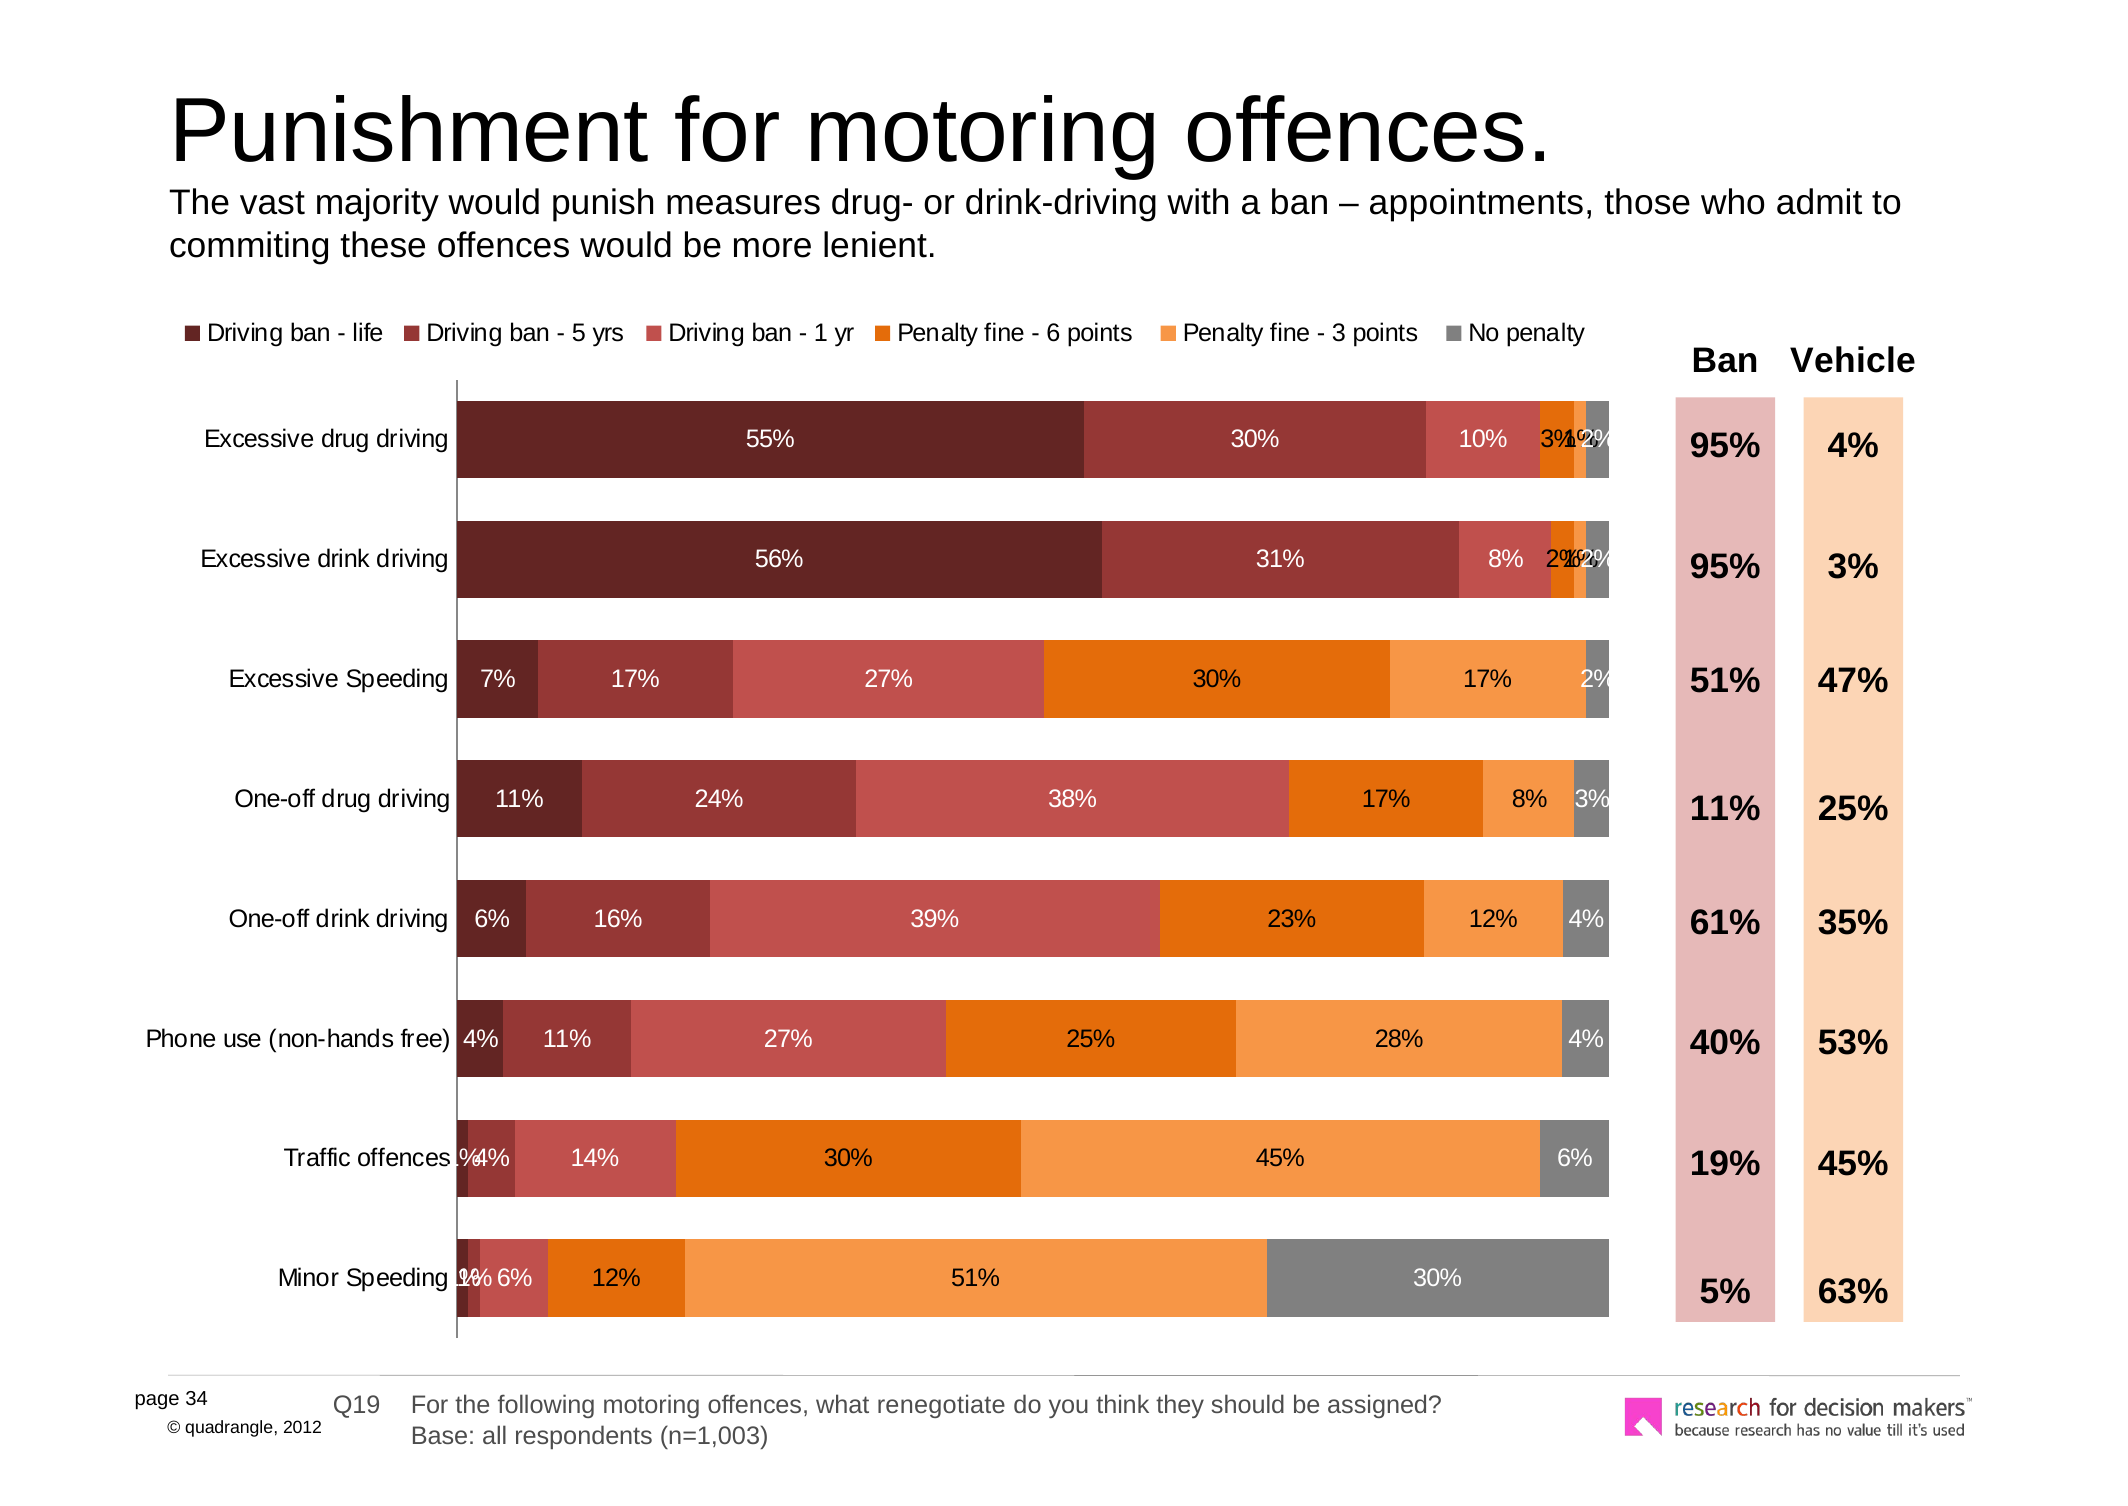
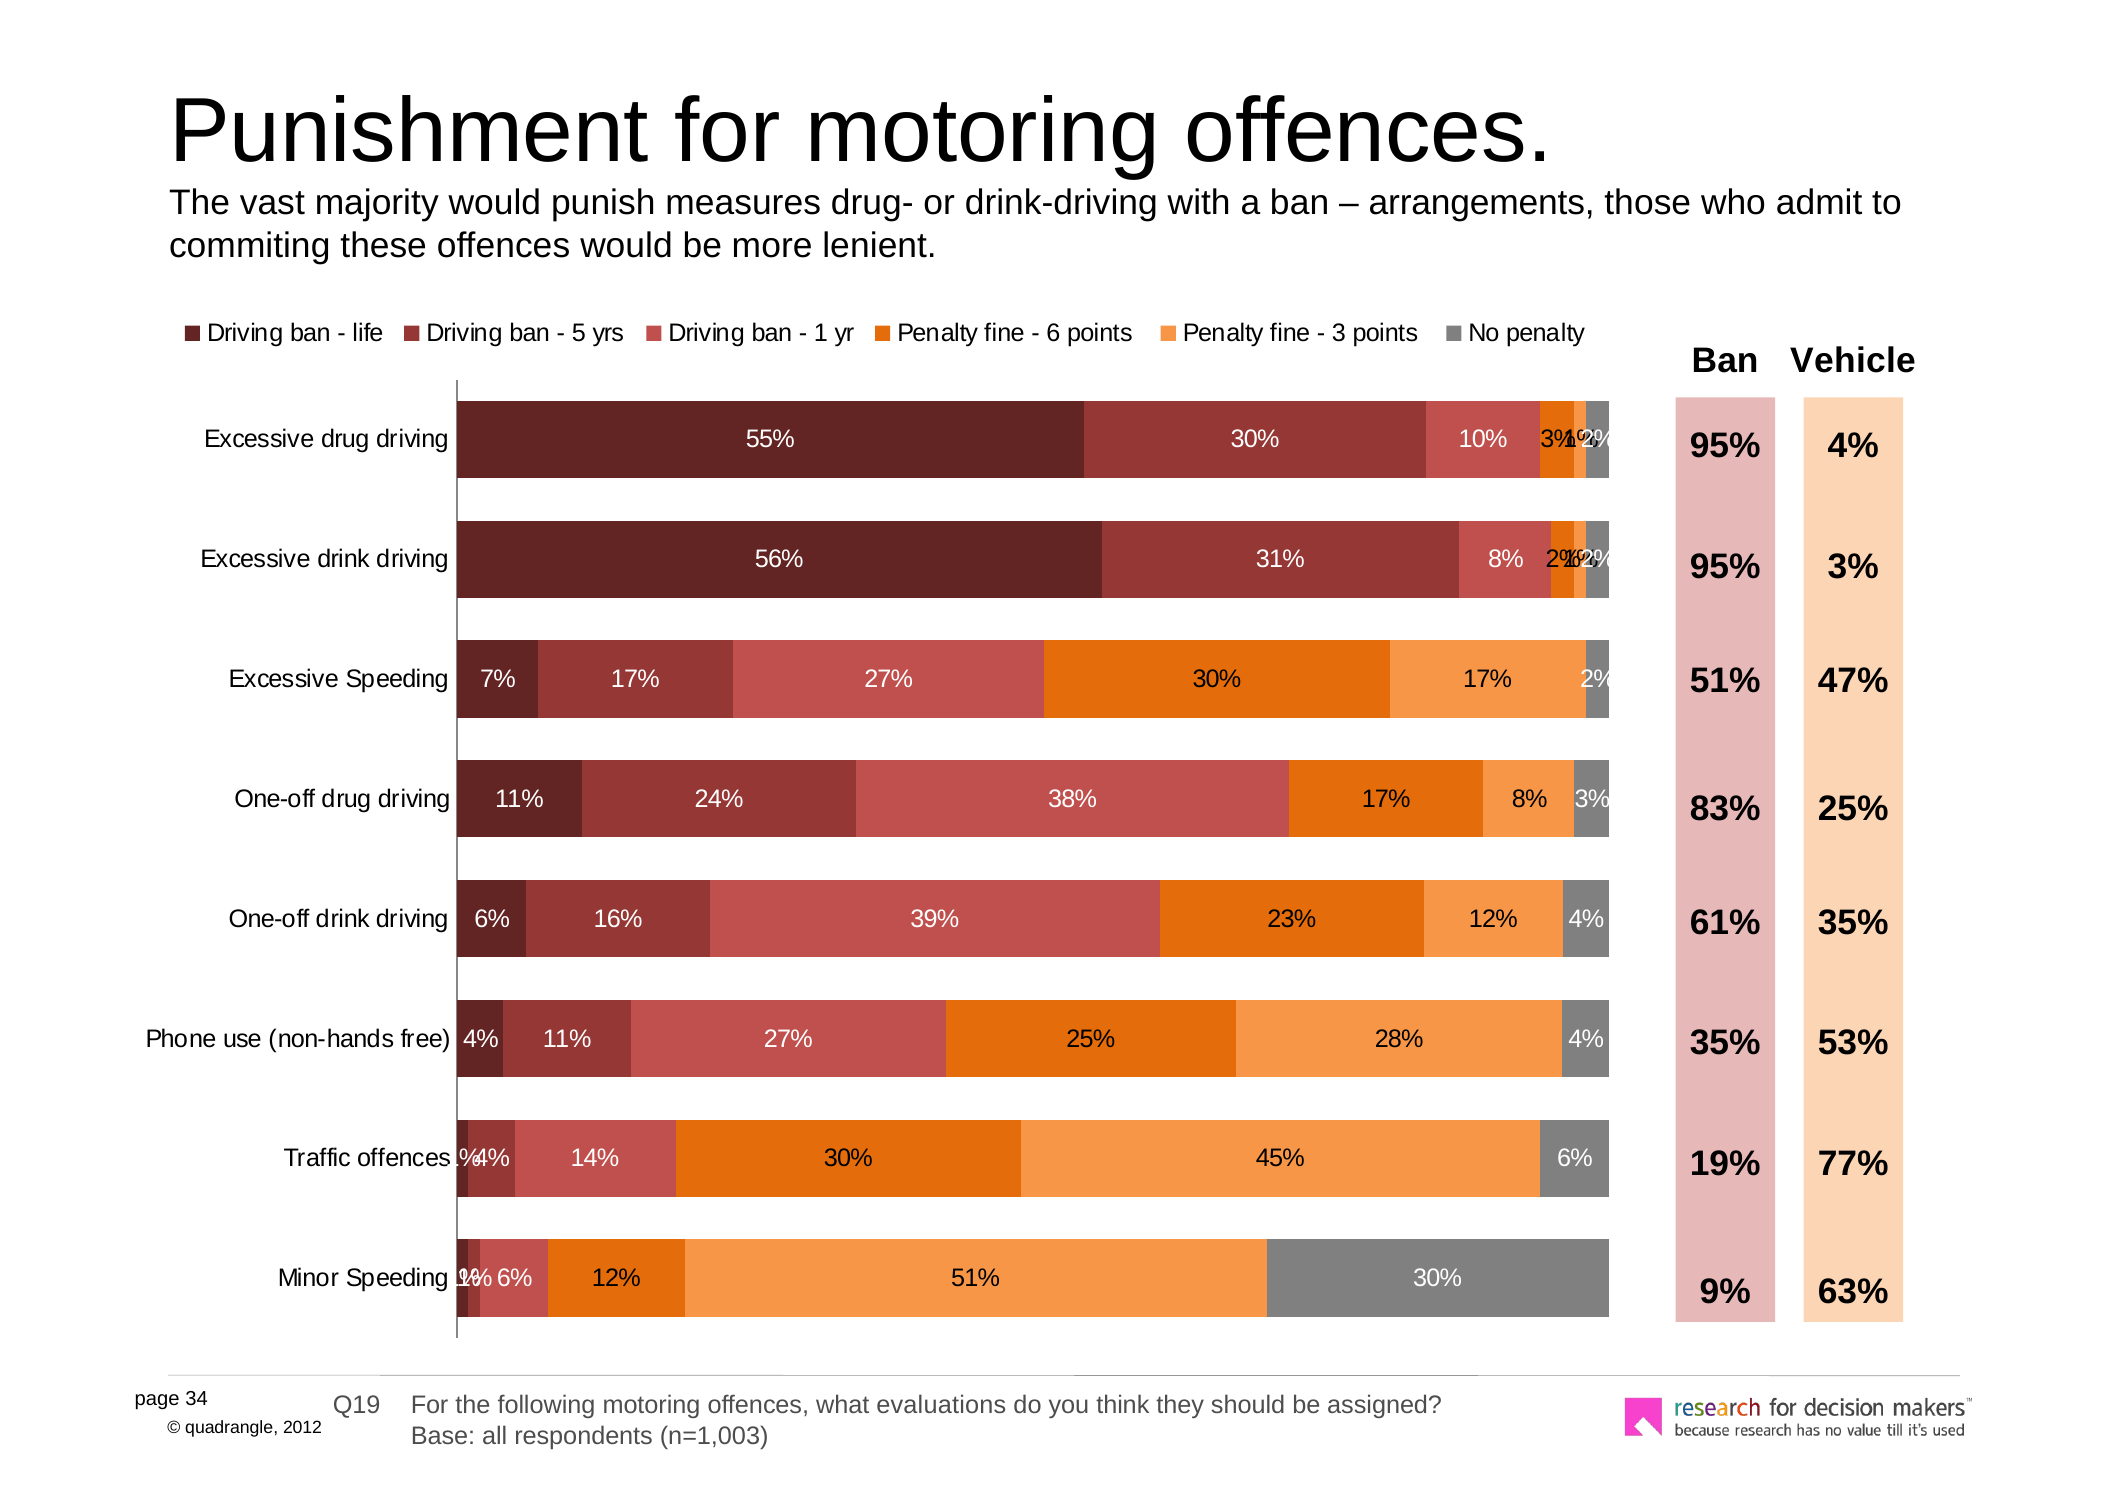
appointments: appointments -> arrangements (1482, 203)
11%: 11% -> 83% (1725, 808)
40%: 40% -> 35% (1725, 1043)
45%: 45% -> 77% (1853, 1164)
5%: 5% -> 9% (1725, 1292)
renegotiate: renegotiate -> evaluations (941, 1405)
